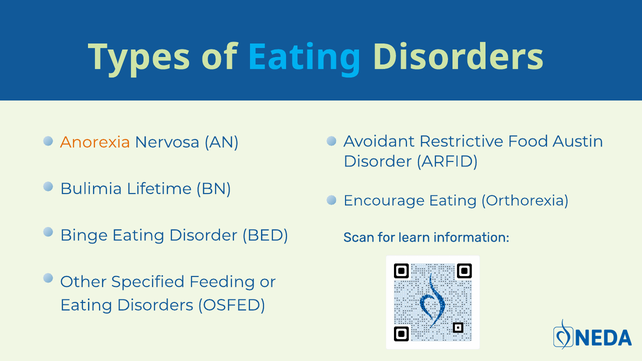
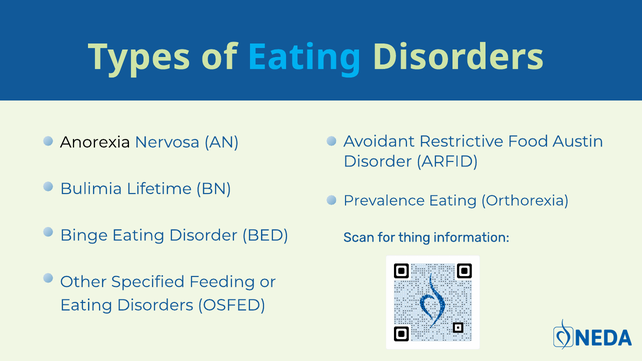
Anorexia colour: orange -> black (95, 142)
Encourage: Encourage -> Prevalence (384, 201)
learn: learn -> thing (414, 237)
